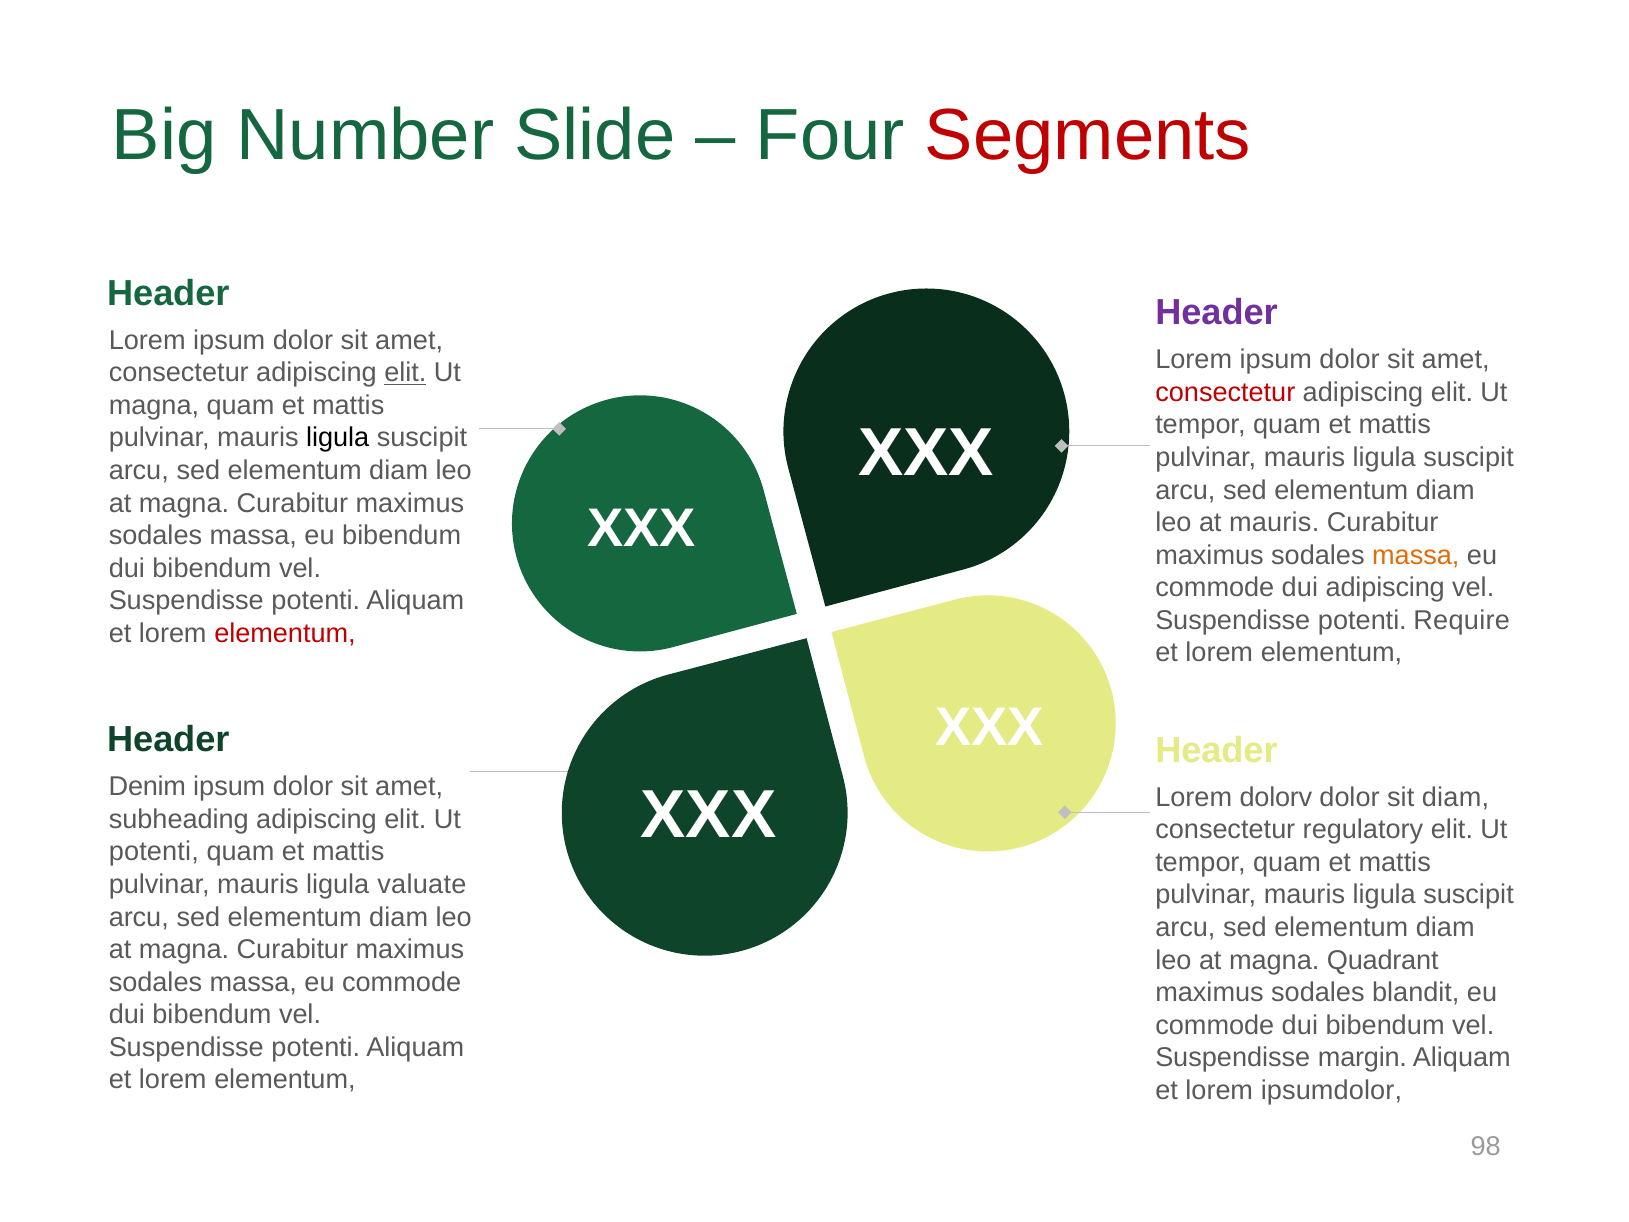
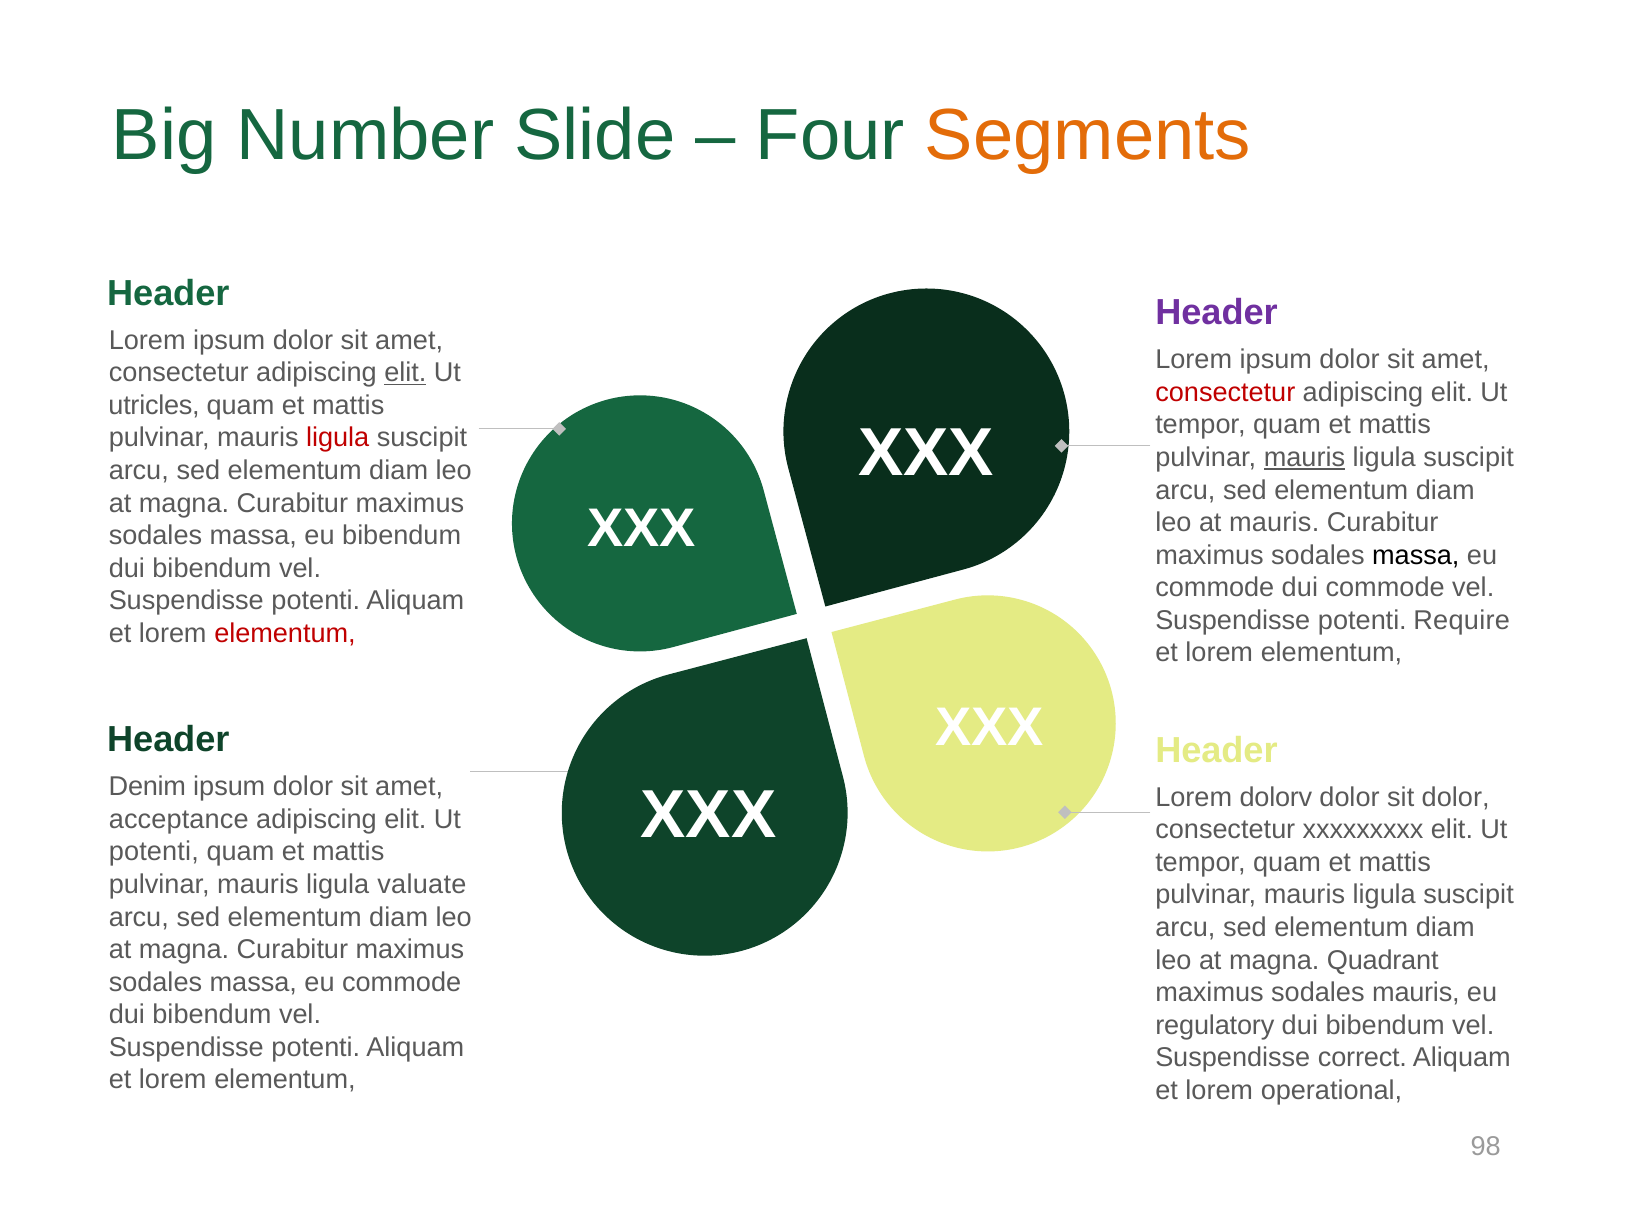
Segments colour: red -> orange (1088, 136)
magna: magna -> utricles (154, 405)
ligula colour: black -> red (338, 438)
mauris underline: none -> present (1304, 457)
massa colour: orange -> black (1416, 555)
dui adipiscing: adipiscing -> commode (1385, 588)
sit diam: diam -> dolor (1456, 797)
subheading: subheading -> acceptance (179, 819)
regulatory: regulatory -> xxxxxxxxx (1363, 830)
sodales blandit: blandit -> mauris (1416, 992)
commode: commode -> regulatory (1215, 1025)
margin: margin -> correct (1362, 1058)
ipsumdolor: ipsumdolor -> operational (1332, 1090)
